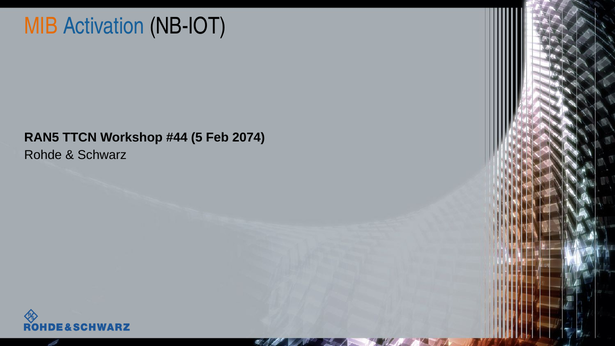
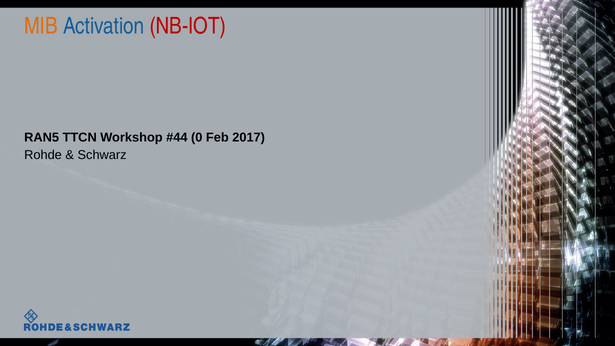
NB-IOT colour: black -> red (188, 26)
5: 5 -> 0 (197, 138)
2074: 2074 -> 2017 (249, 138)
